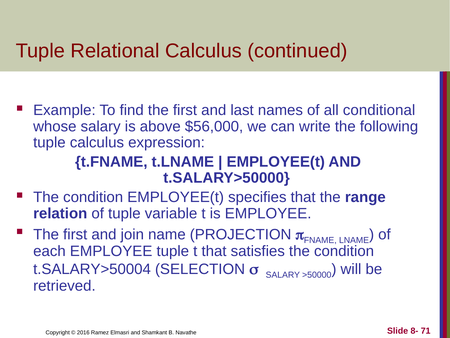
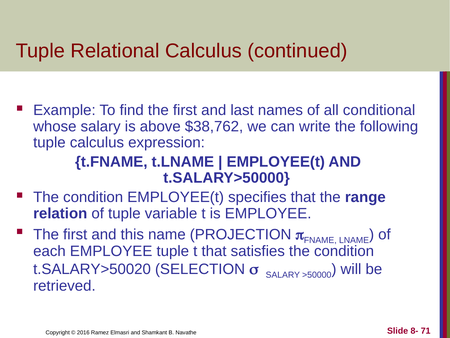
$56,000: $56,000 -> $38,762 (214, 126)
join: join -> this (132, 234)
t.SALARY>50004: t.SALARY>50004 -> t.SALARY>50020 (92, 269)
